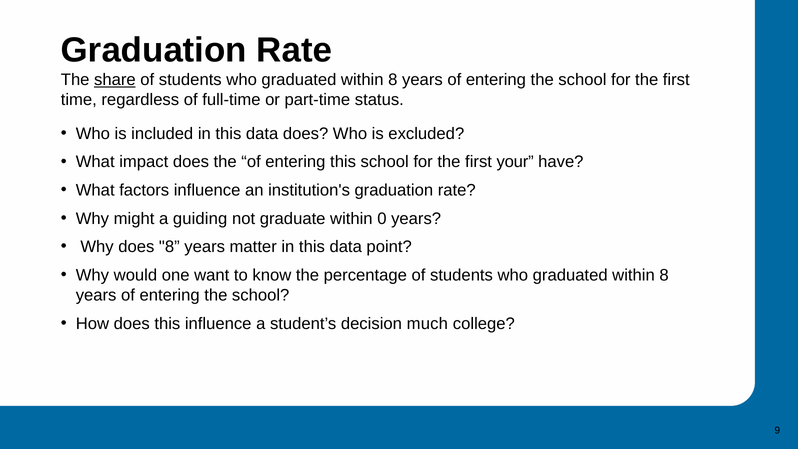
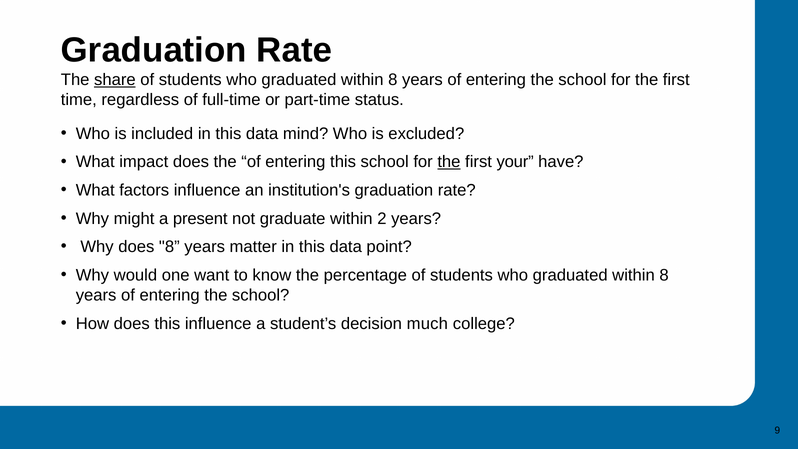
data does: does -> mind (306, 134)
the underline: none -> present (449, 162)
guiding: guiding -> present (200, 219)
0: 0 -> 2 (382, 219)
